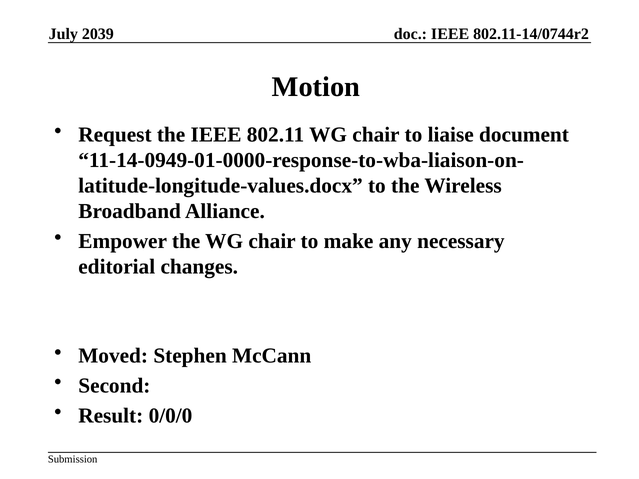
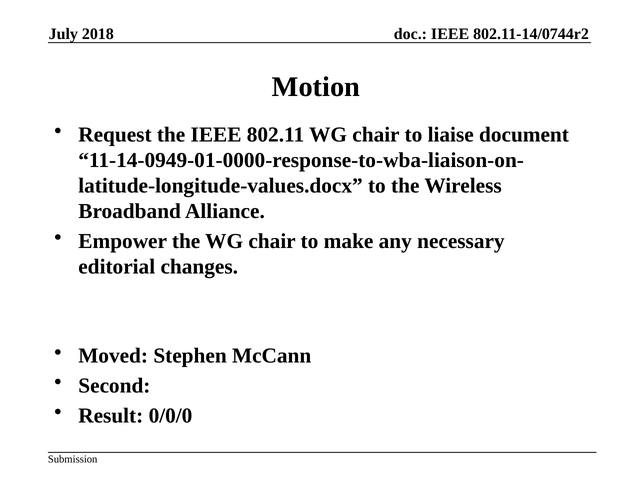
2039: 2039 -> 2018 (98, 34)
